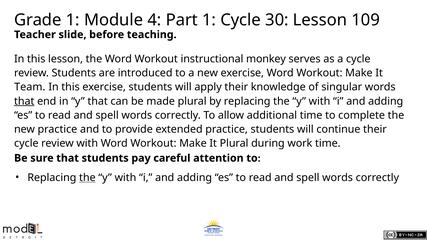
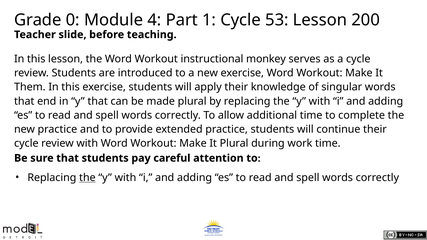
Grade 1: 1 -> 0 (73, 20)
30: 30 -> 53 (277, 20)
109: 109 -> 200 (366, 20)
Team: Team -> Them (30, 87)
that underline: present -> none (24, 101)
